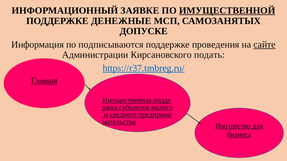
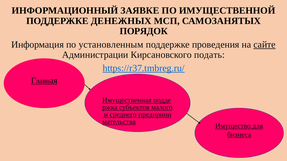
ИМУЩЕСТВЕННОЙ underline: present -> none (227, 11)
ДЕНЕЖНЫЕ: ДЕНЕЖНЫЕ -> ДЕНЕЖНЫХ (121, 21)
ДОПУСКЕ: ДОПУСКЕ -> ПОРЯДОК (144, 31)
подписываются: подписываются -> установленным (111, 45)
